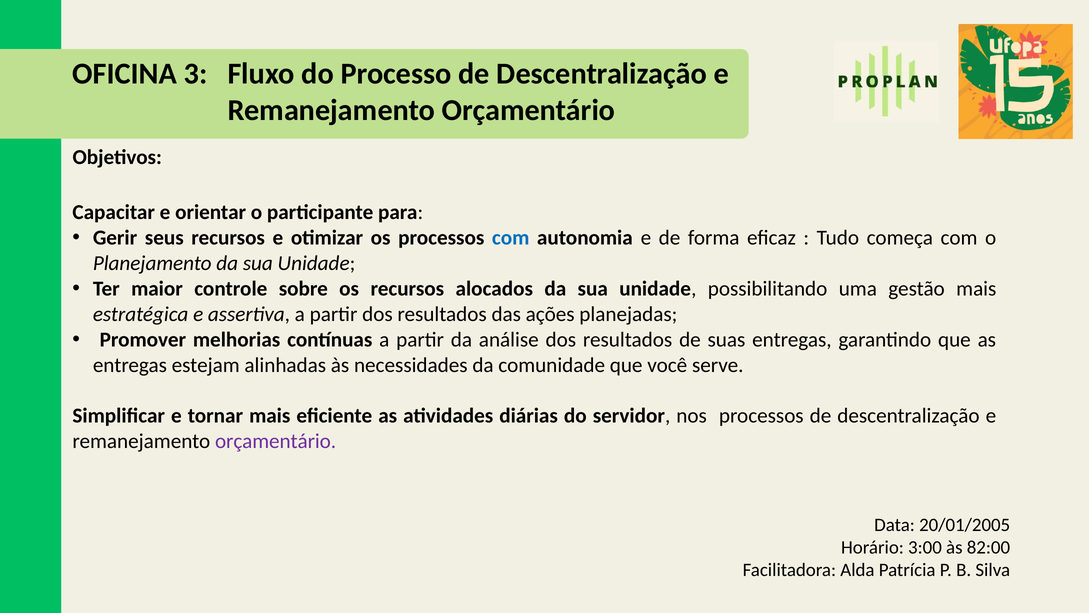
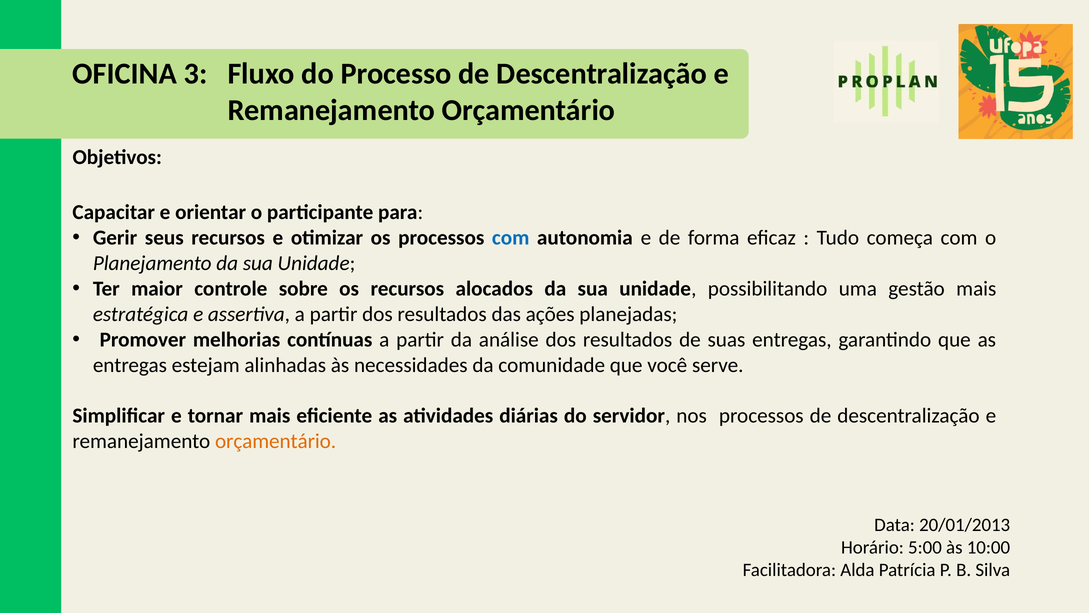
orçamentário colour: purple -> orange (276, 441)
20/01/2005: 20/01/2005 -> 20/01/2013 (965, 524)
3:00: 3:00 -> 5:00 (925, 547)
82:00: 82:00 -> 10:00 (988, 547)
